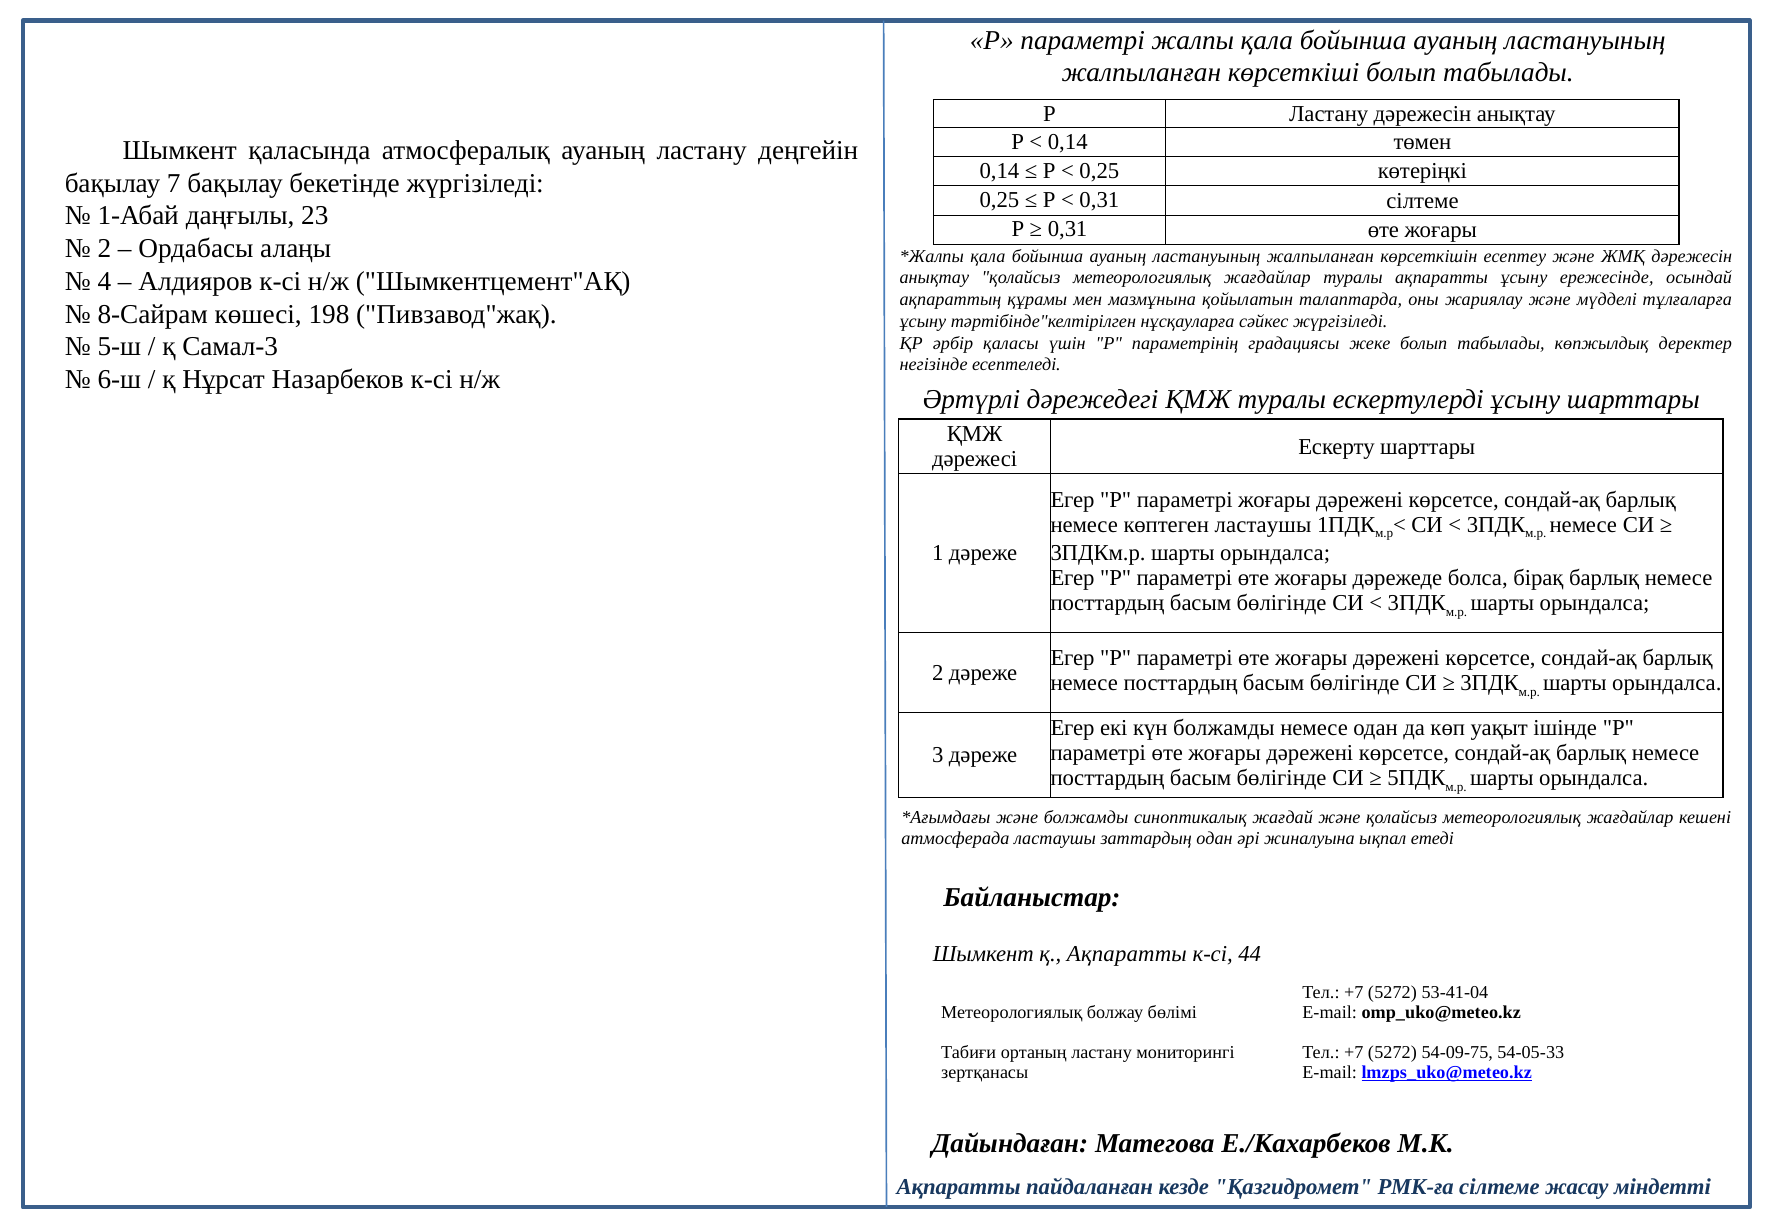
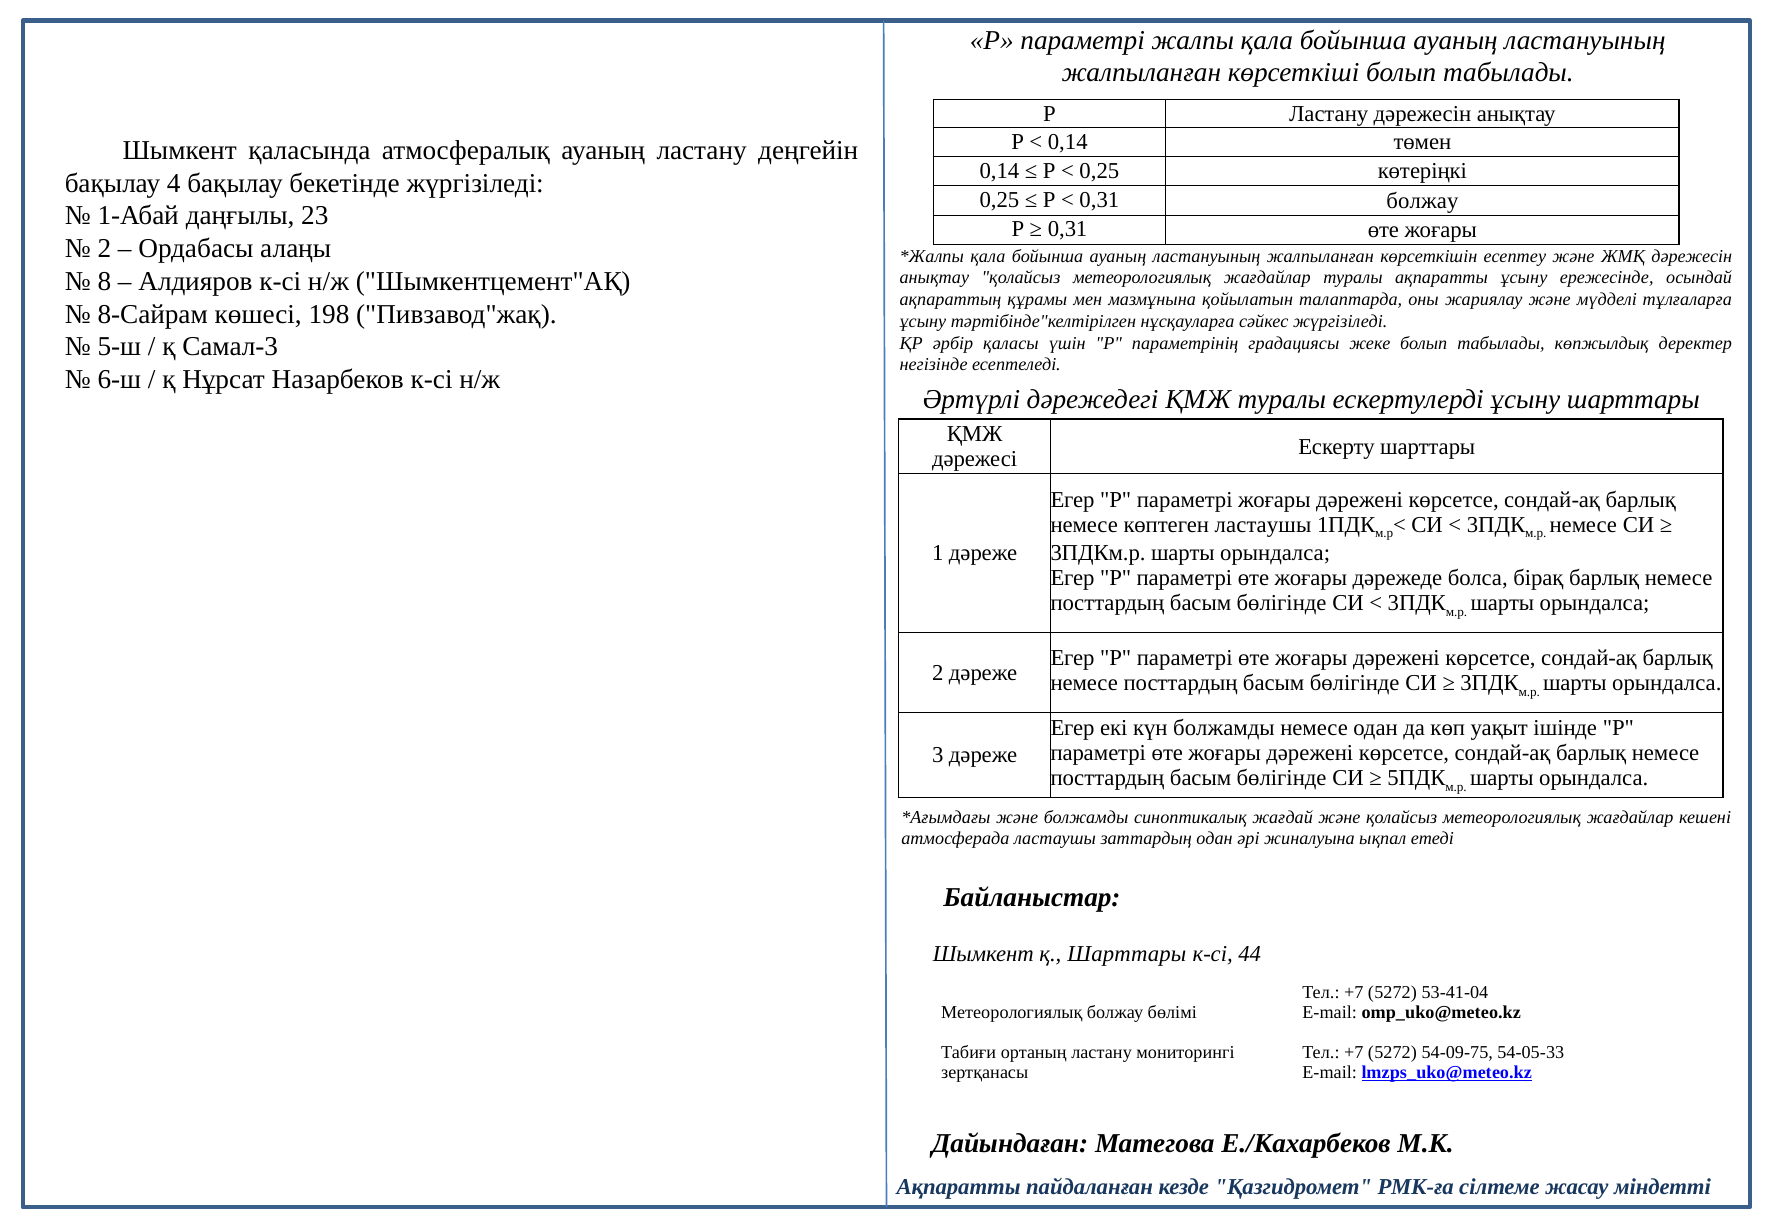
7: 7 -> 4 (174, 183)
0,31 сілтеме: сілтеме -> болжау (1422, 200)
4: 4 -> 8 (104, 281)
қ Ақпаратты: Ақпаратты -> Шарттары (1127, 954)
